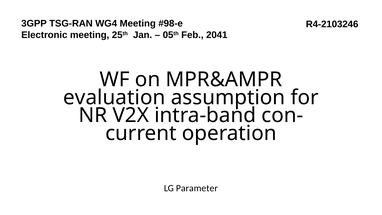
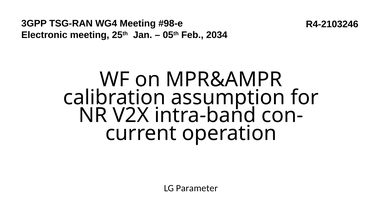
2041: 2041 -> 2034 (217, 35)
evaluation: evaluation -> calibration (114, 97)
